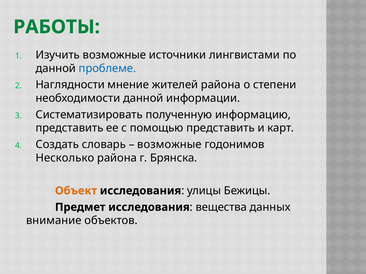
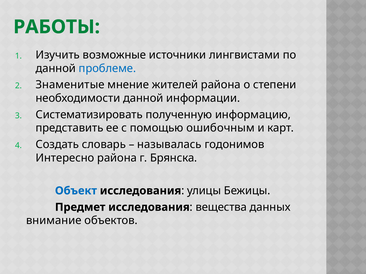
Наглядности: Наглядности -> Знаменитые (70, 85)
помощью представить: представить -> ошибочным (220, 128)
возможные: возможные -> называлась (169, 145)
Несколько: Несколько -> Интересно (65, 158)
Объект colour: orange -> blue (76, 191)
